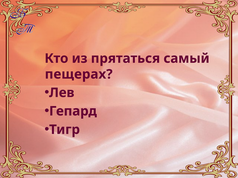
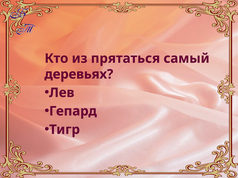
пещерах: пещерах -> деревьях (79, 74)
